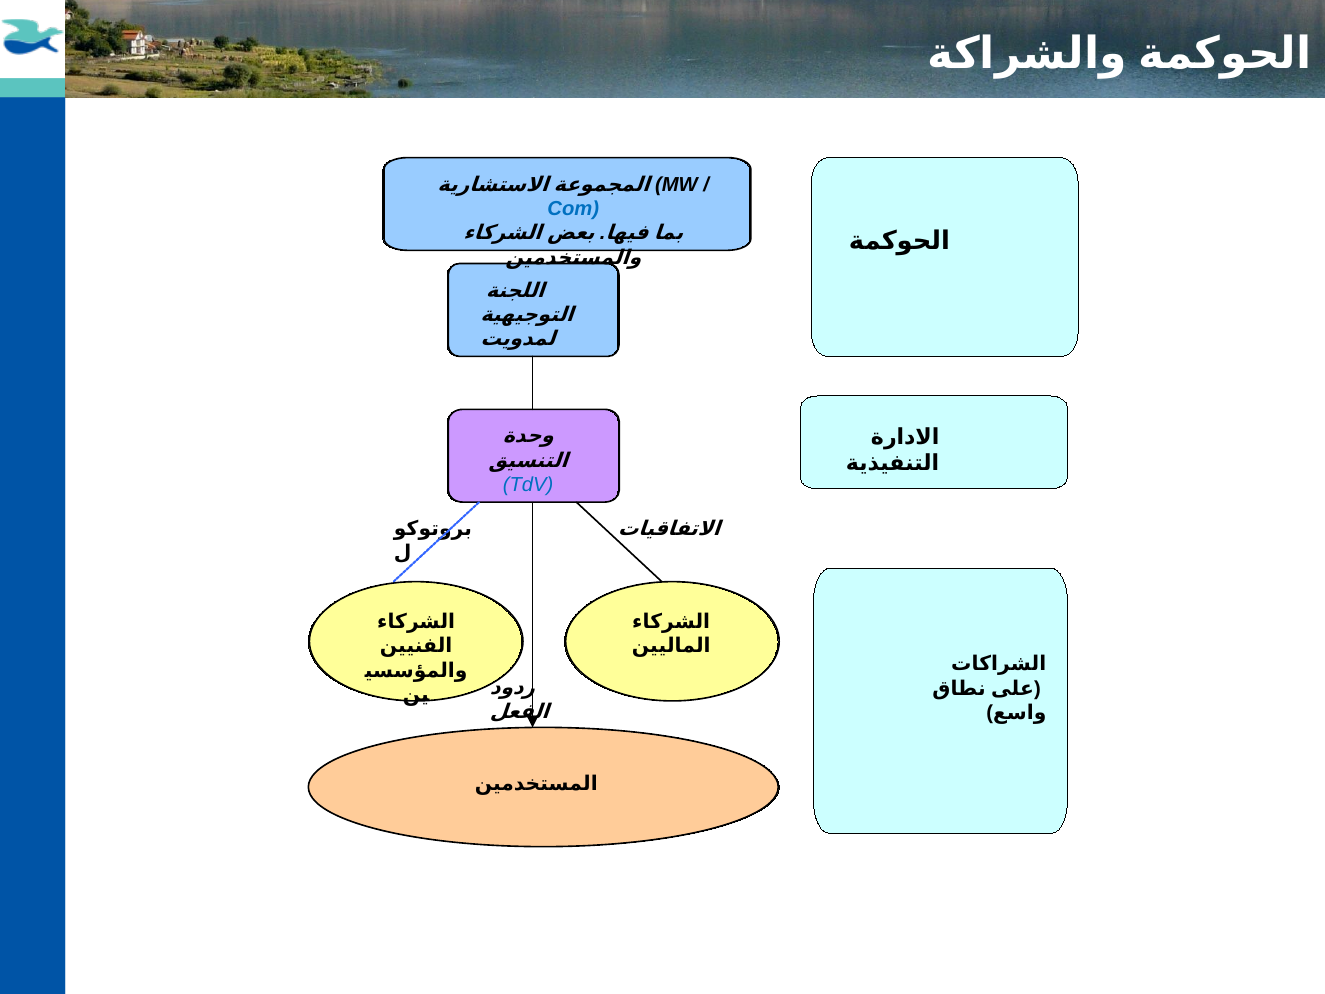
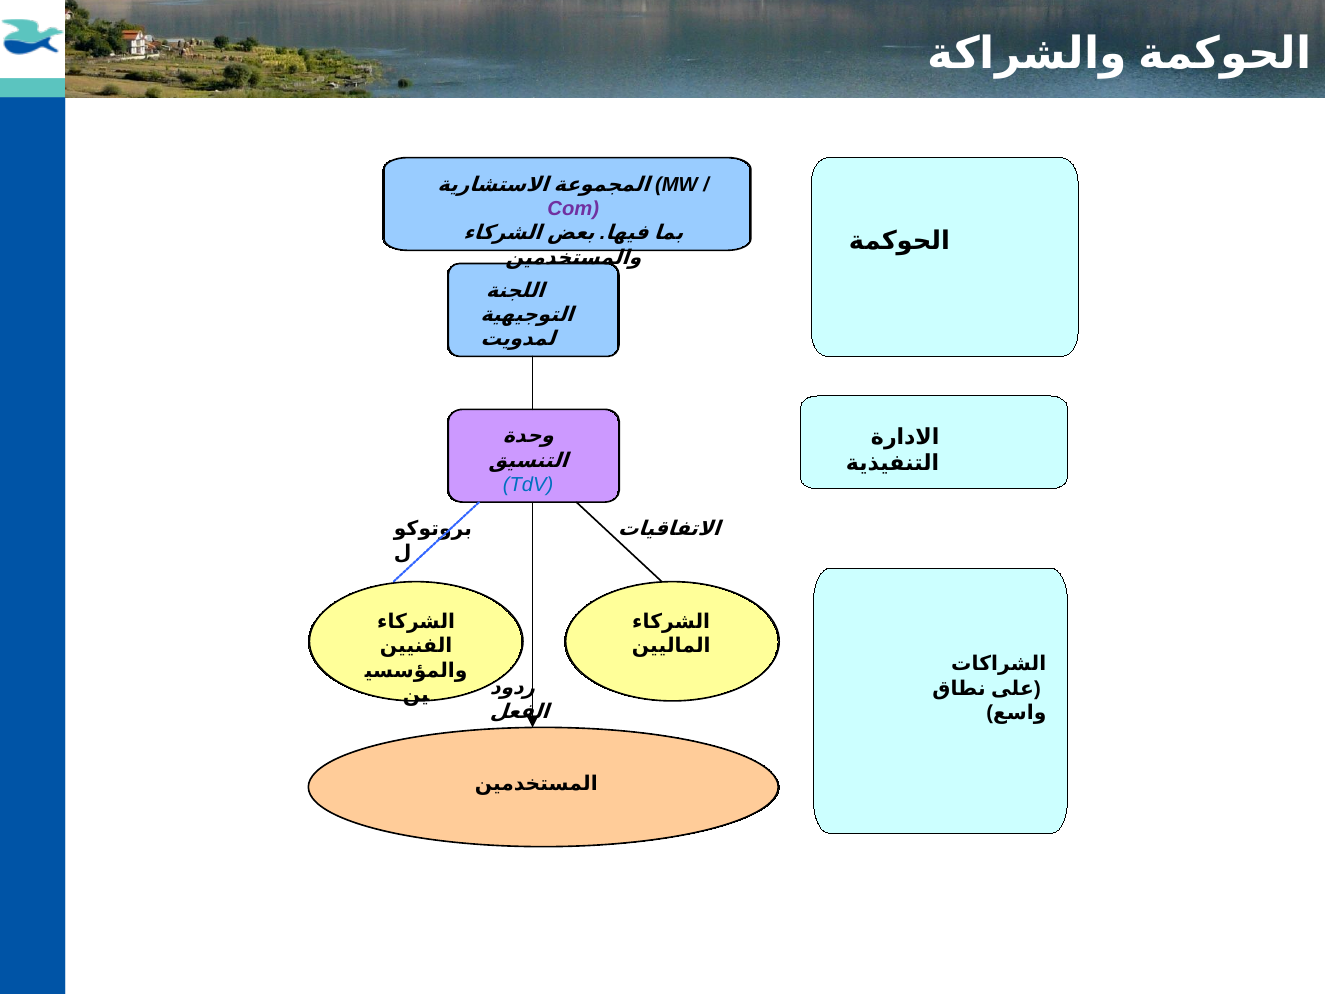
Com colour: blue -> purple (573, 209)
